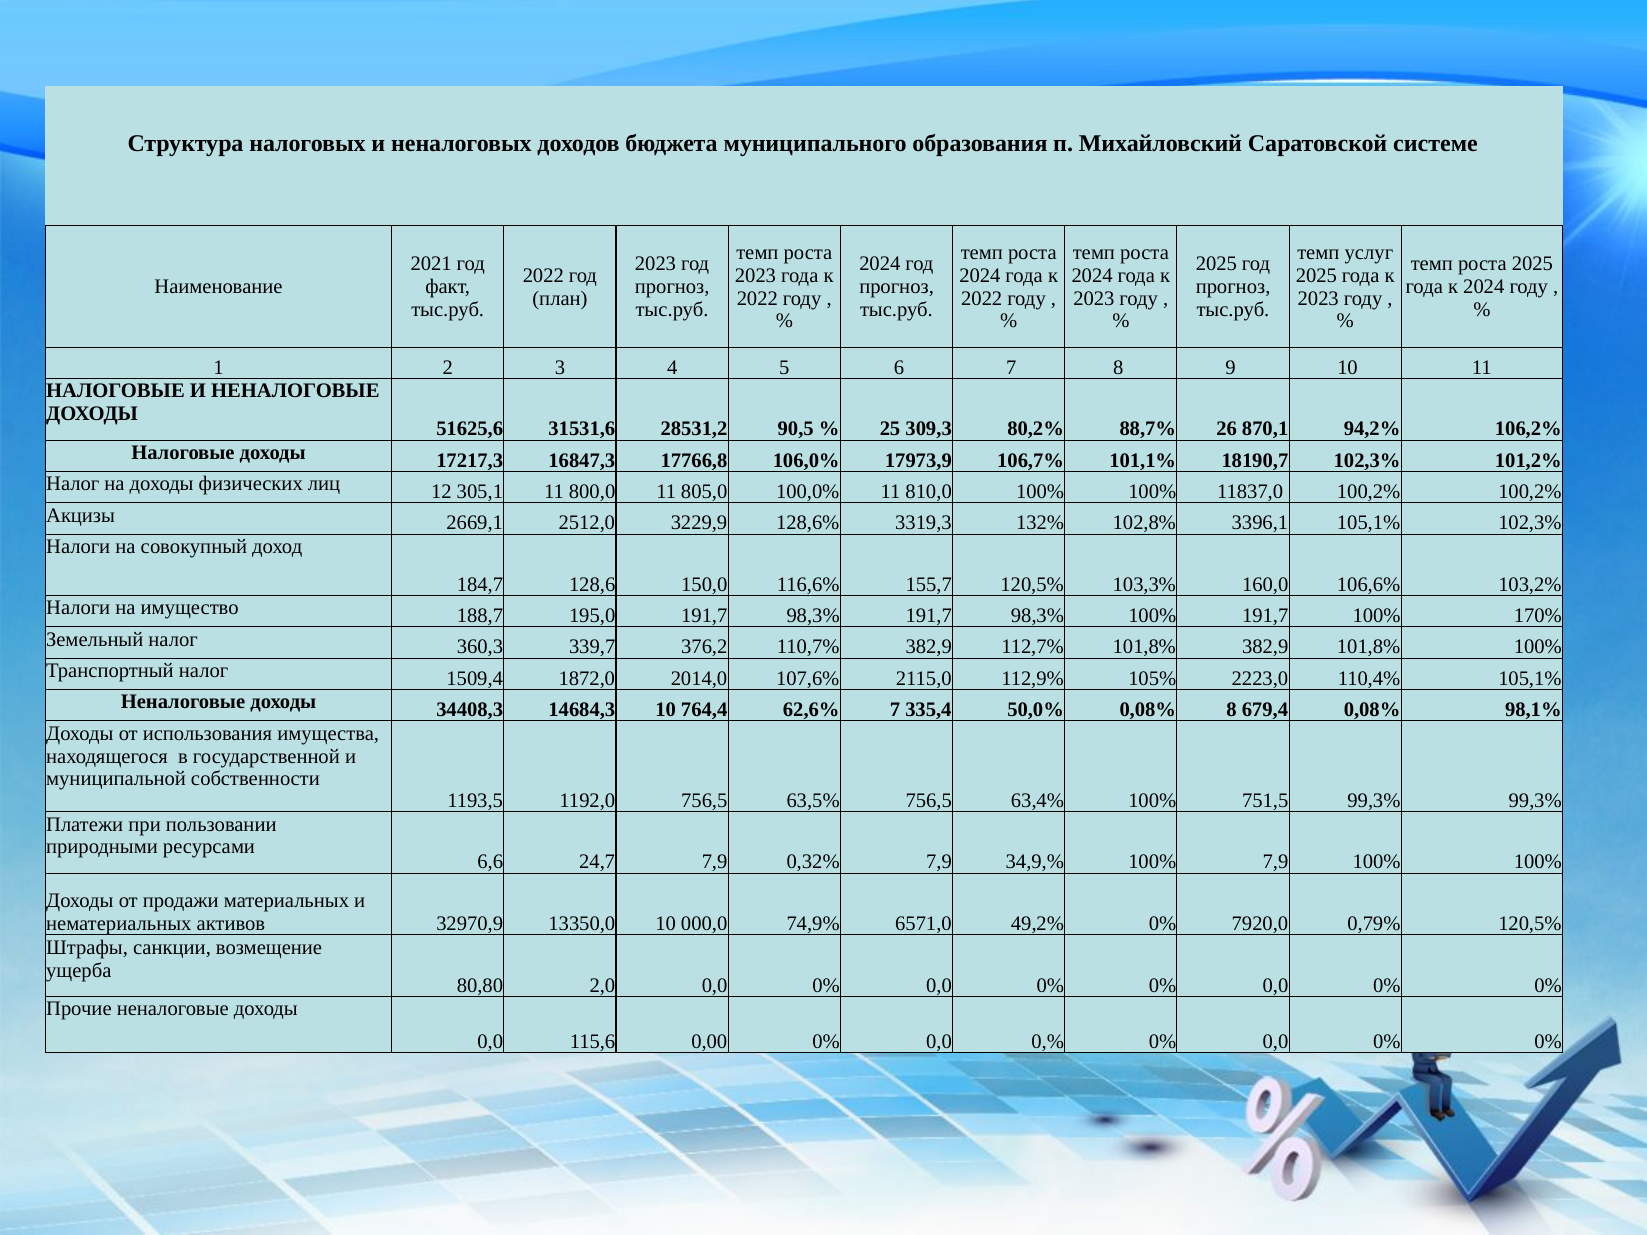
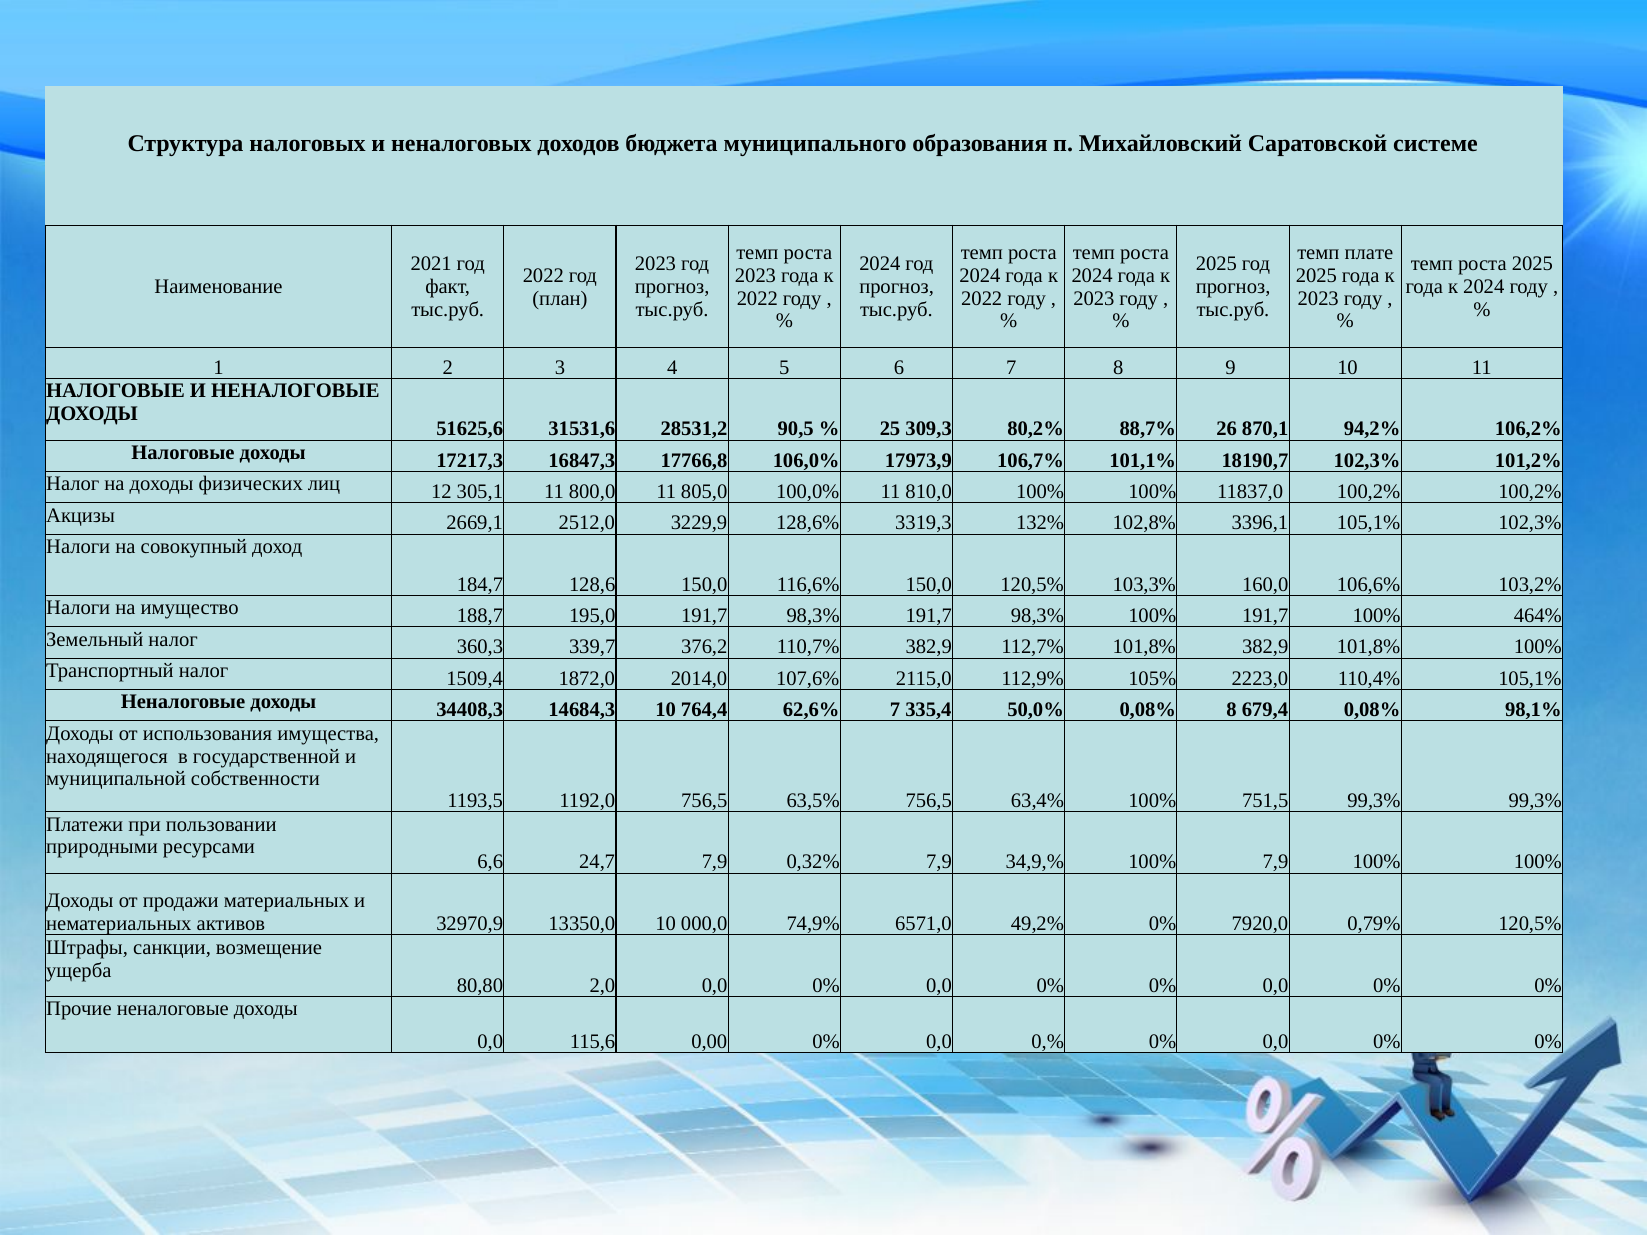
услуг: услуг -> плате (1369, 253)
116,6% 155,7: 155,7 -> 150,0 (929, 585)
170%: 170% -> 464% (1538, 616)
